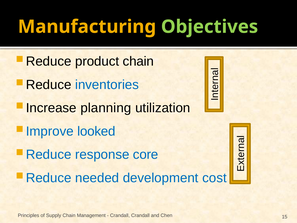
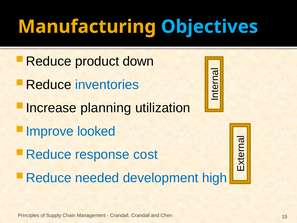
Objectives colour: light green -> light blue (210, 27)
product chain: chain -> down (138, 61)
core: core -> cost (146, 154)
cost: cost -> high (215, 178)
